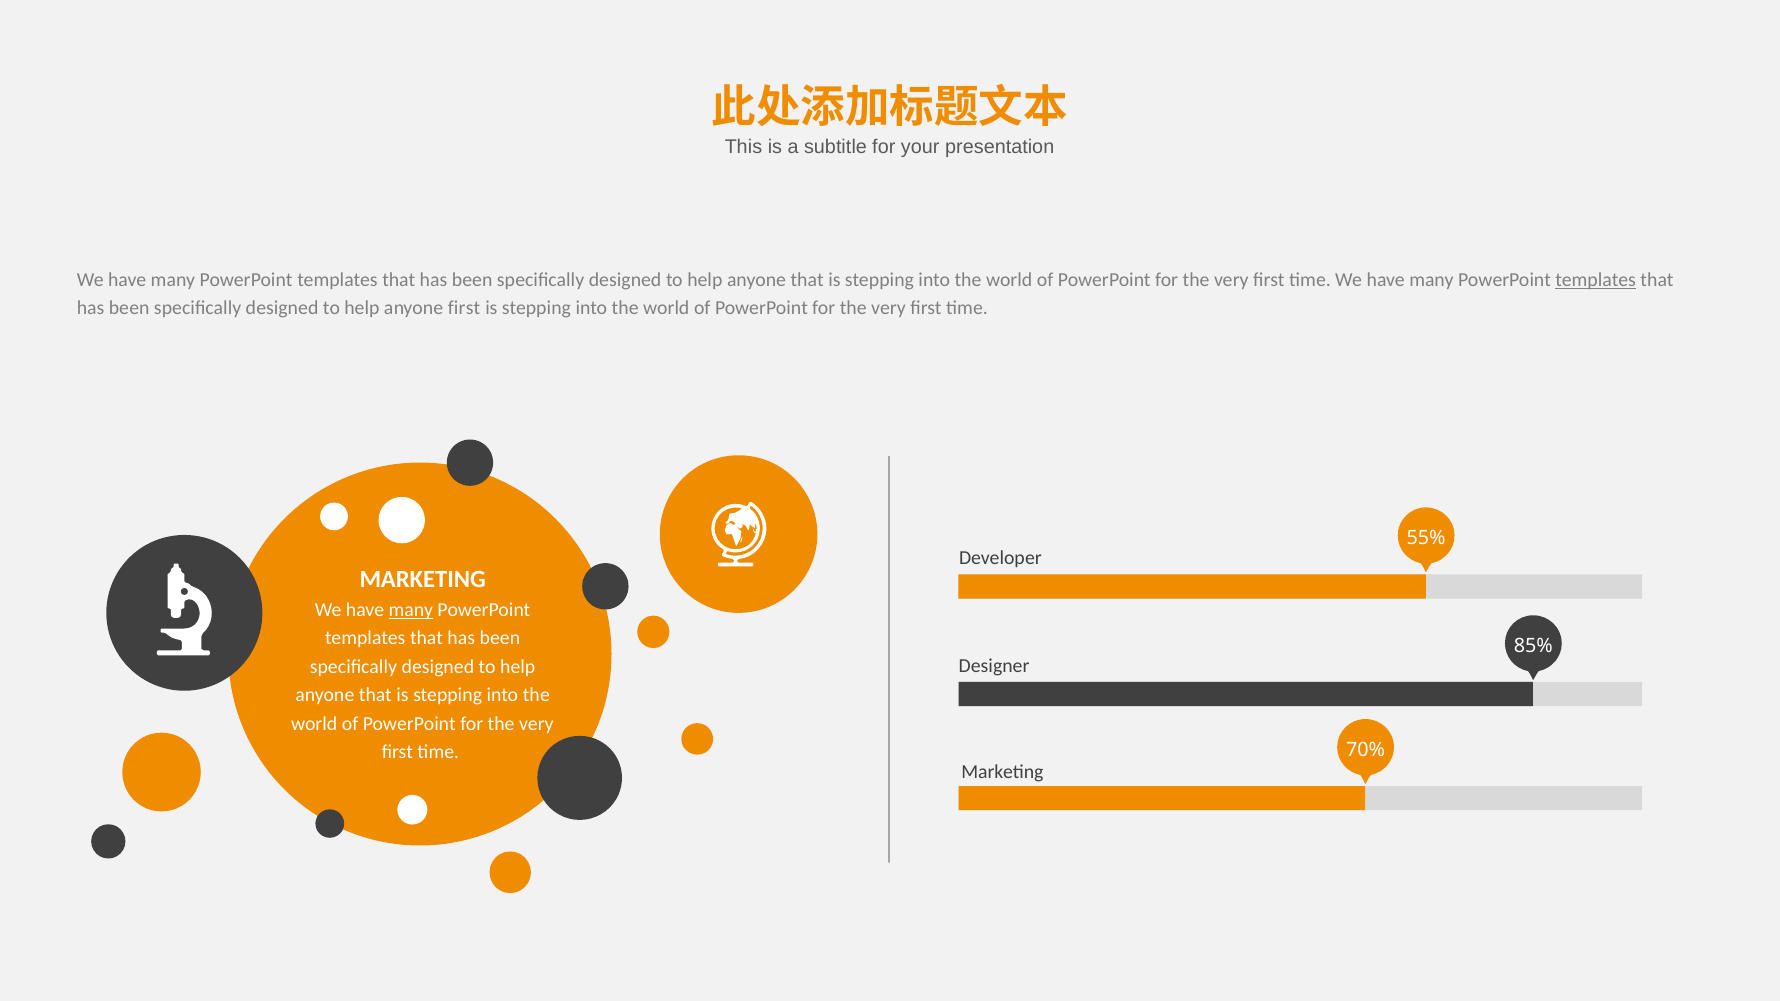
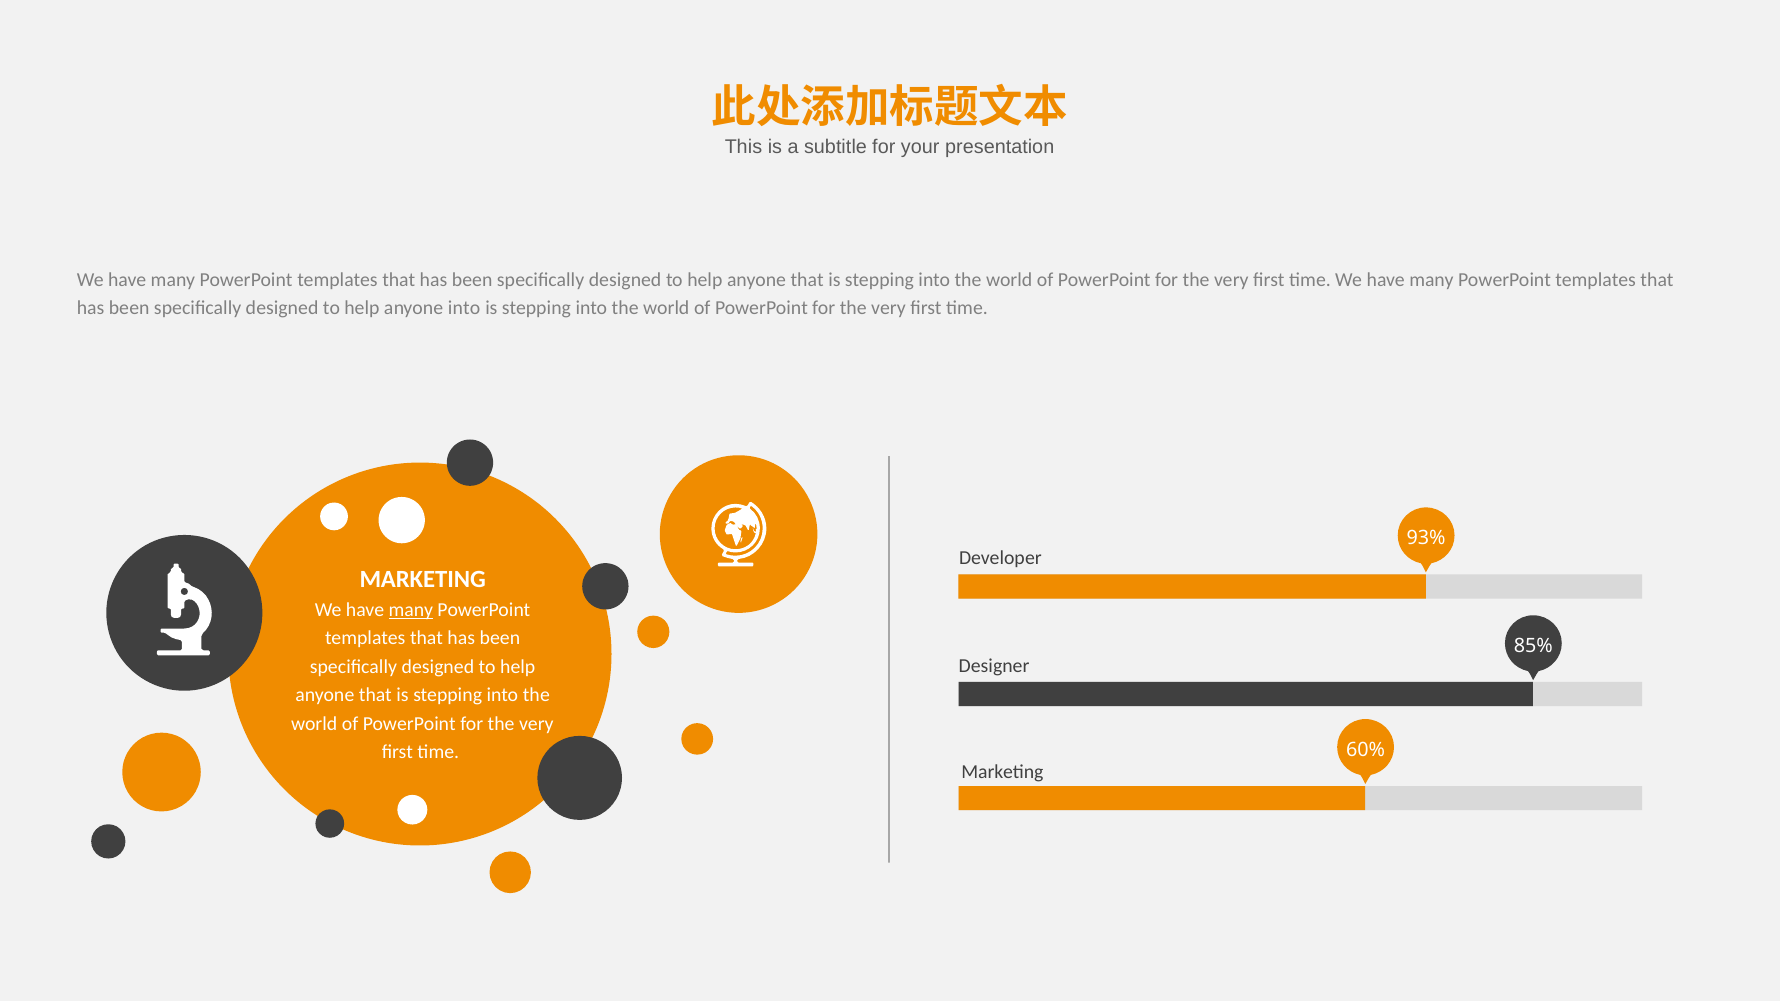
templates underline: present -> none (1596, 280)
anyone first: first -> into (464, 308)
55%: 55% -> 93% (1426, 538)
70%: 70% -> 60% (1366, 750)
